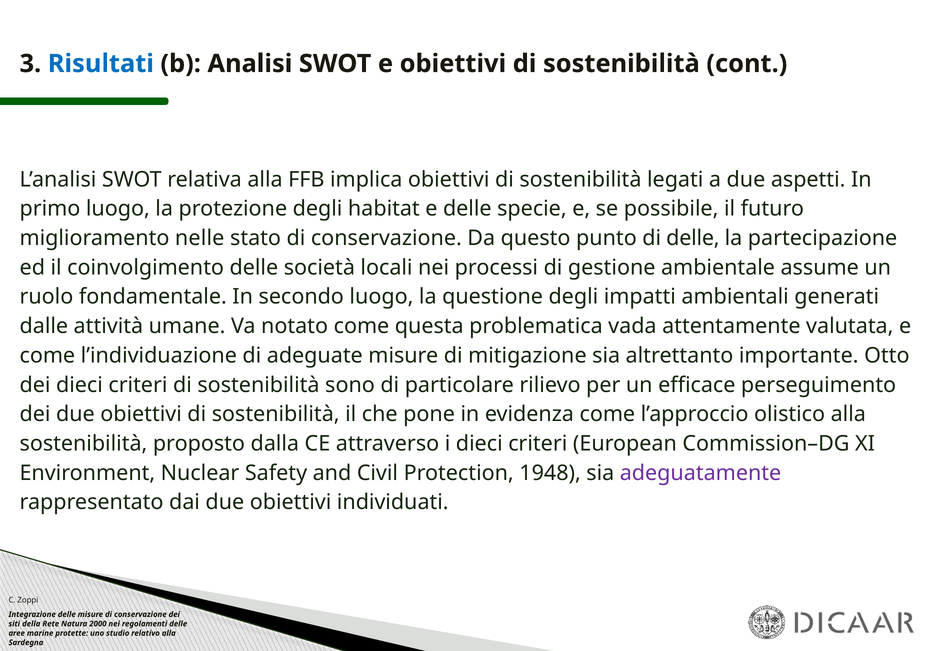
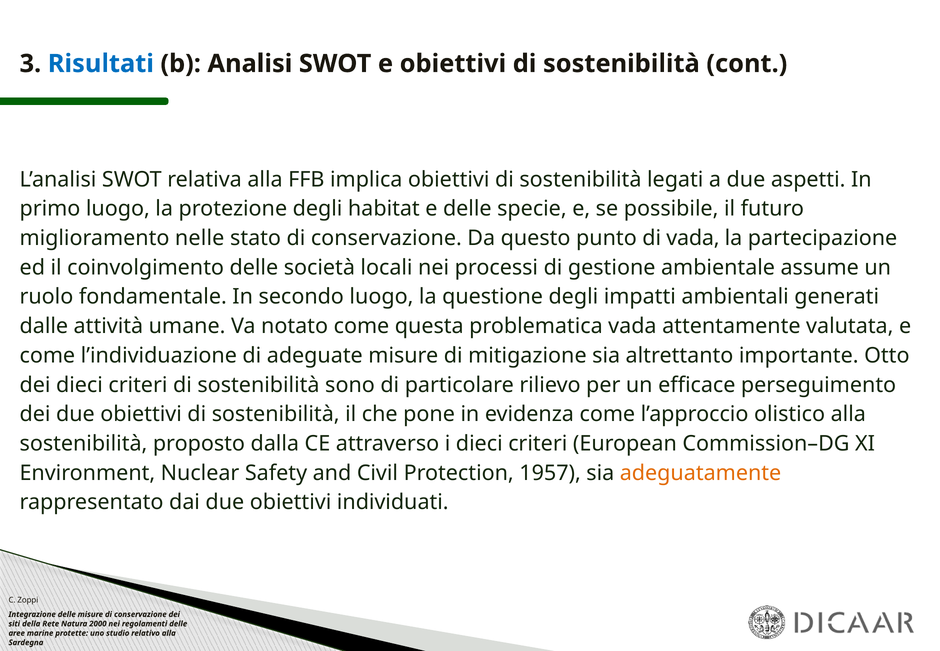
di delle: delle -> vada (693, 238)
1948: 1948 -> 1957 (550, 473)
adeguatamente colour: purple -> orange (701, 473)
